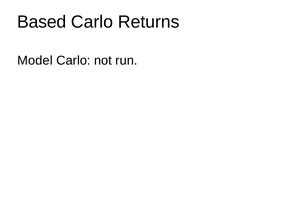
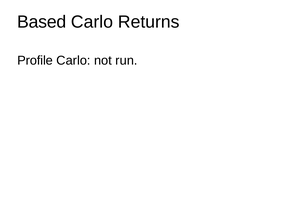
Model: Model -> Profile (35, 60)
